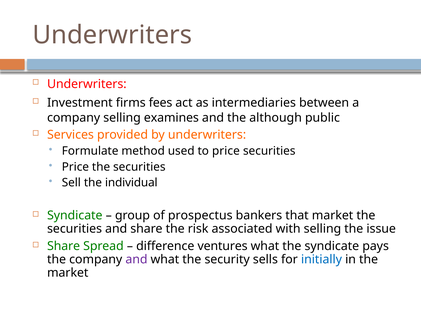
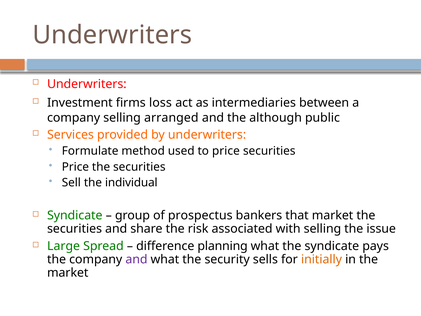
fees: fees -> loss (160, 103)
examines: examines -> arranged (171, 118)
Share: Share -> Large (64, 246)
ventures: ventures -> planning (223, 246)
initially colour: blue -> orange (321, 259)
